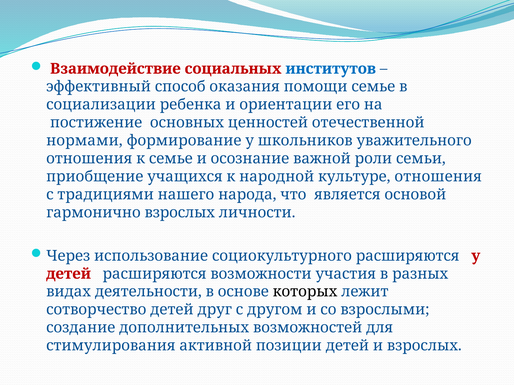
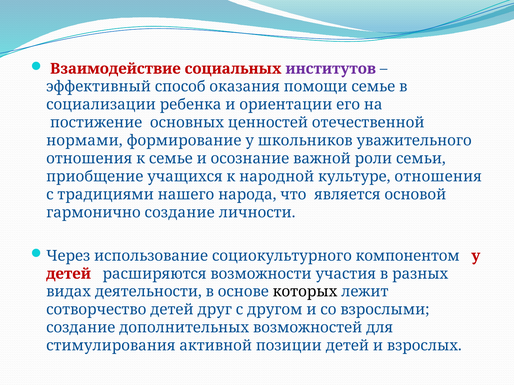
институтов colour: blue -> purple (331, 69)
гармонично взрослых: взрослых -> создание (180, 213)
социокультурного расширяются: расширяются -> компонентом (408, 256)
